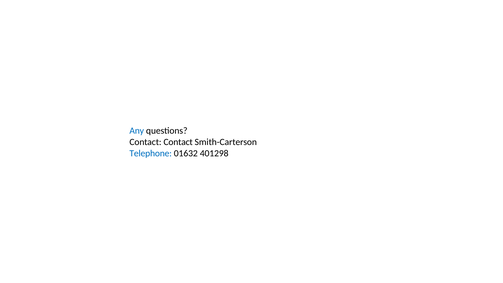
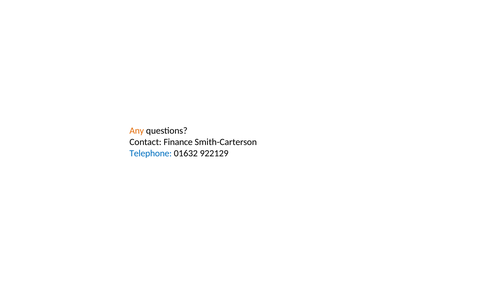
Any colour: blue -> orange (137, 131)
Contact Contact: Contact -> Finance (178, 142)
401298: 401298 -> 922129 (214, 153)
